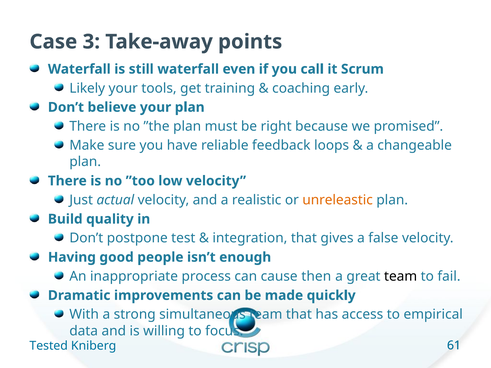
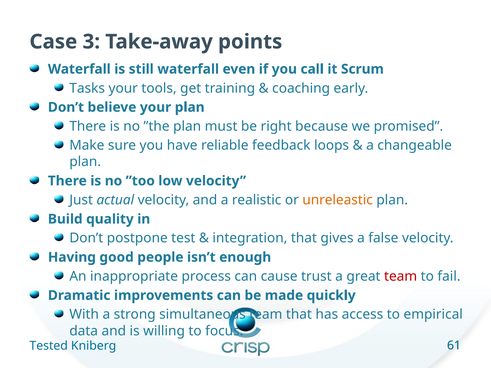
Likely: Likely -> Tasks (87, 88)
then: then -> trust (316, 277)
team colour: black -> red (401, 277)
